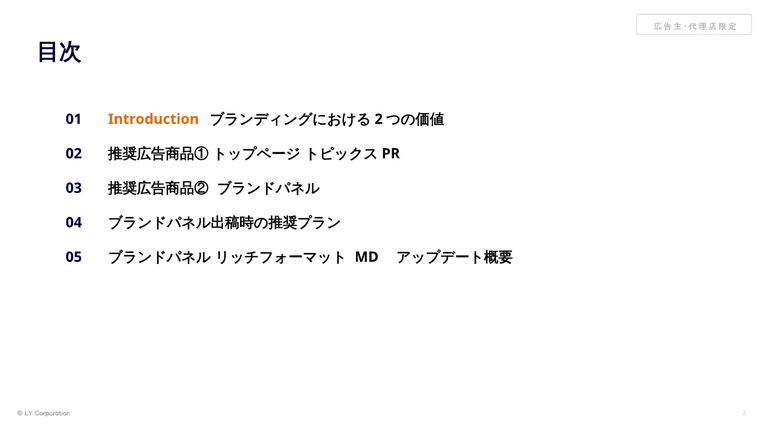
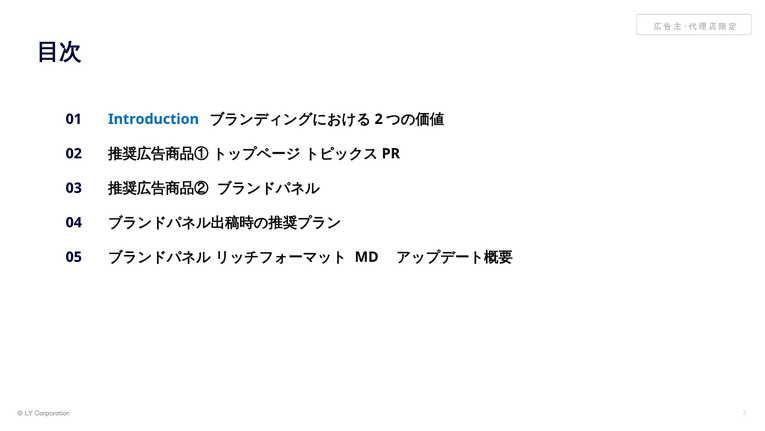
Introduction colour: orange -> blue (154, 119)
